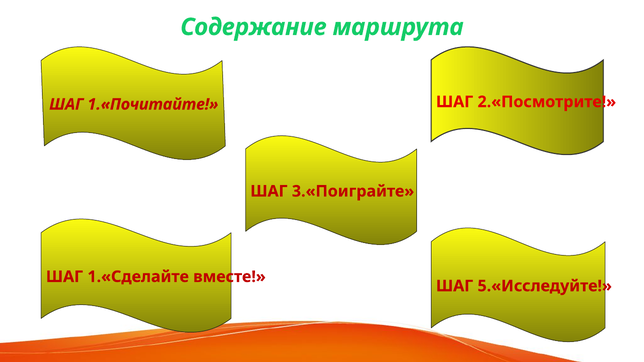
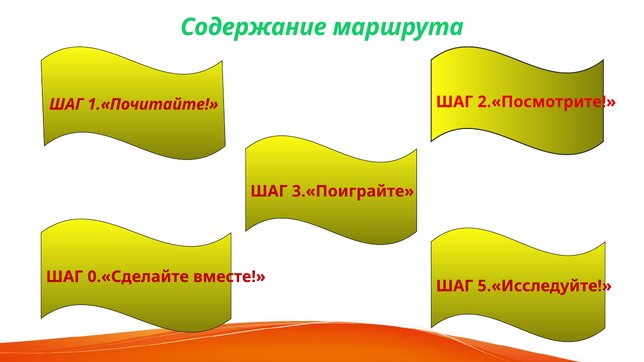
1.«Сделайте: 1.«Сделайте -> 0.«Сделайте (138, 277)
